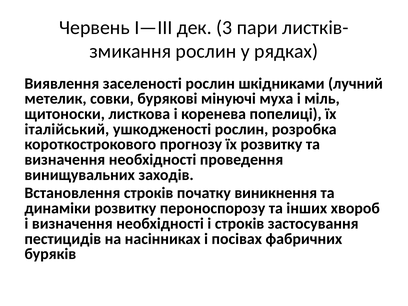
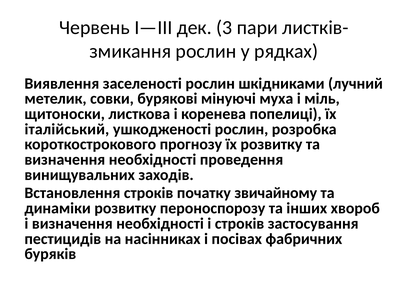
виникнення: виникнення -> звичайному (276, 193)
